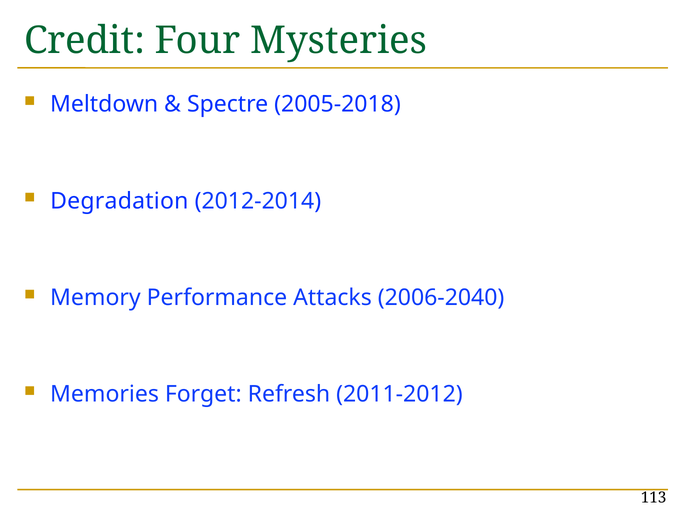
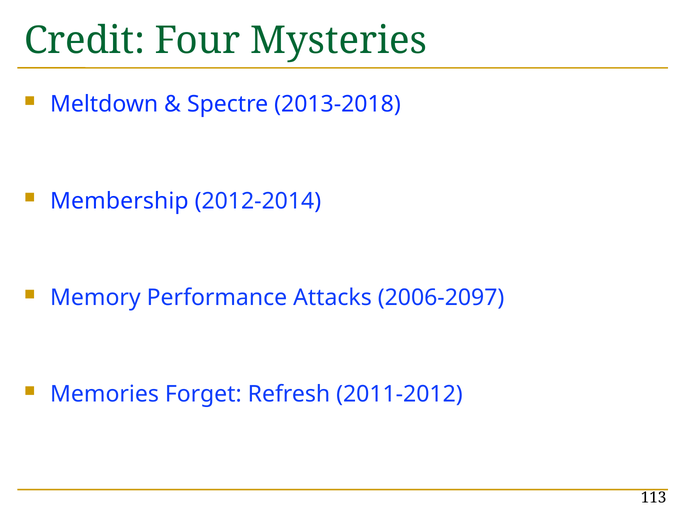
2005-2018: 2005-2018 -> 2013-2018 (337, 104)
Degradation: Degradation -> Membership (119, 201)
2006-2040: 2006-2040 -> 2006-2097 (441, 298)
